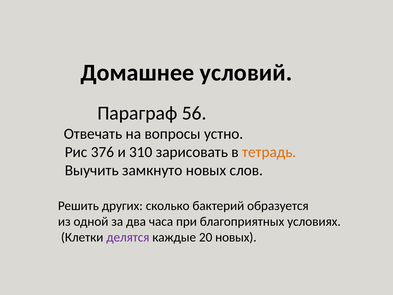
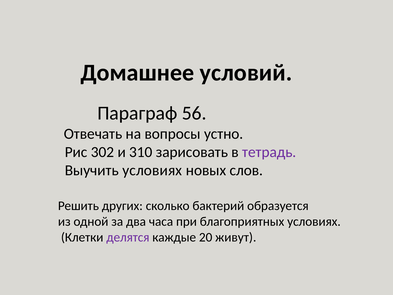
376: 376 -> 302 (102, 152)
тетрадь colour: orange -> purple (269, 152)
Выучить замкнуто: замкнуто -> условиях (152, 170)
20 новых: новых -> живут (236, 237)
